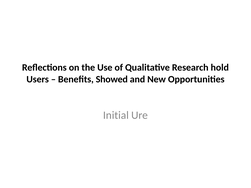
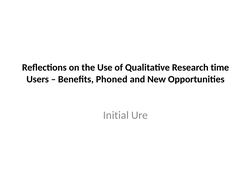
hold: hold -> time (220, 68)
Showed: Showed -> Phoned (112, 79)
